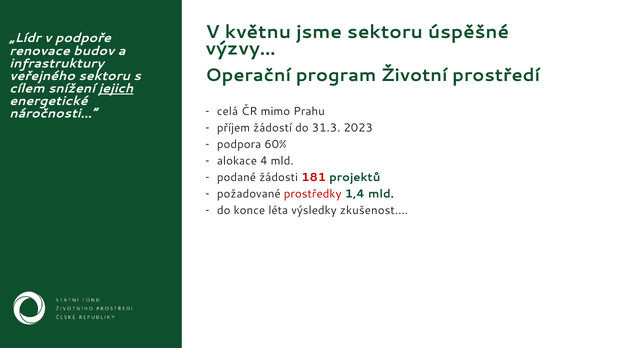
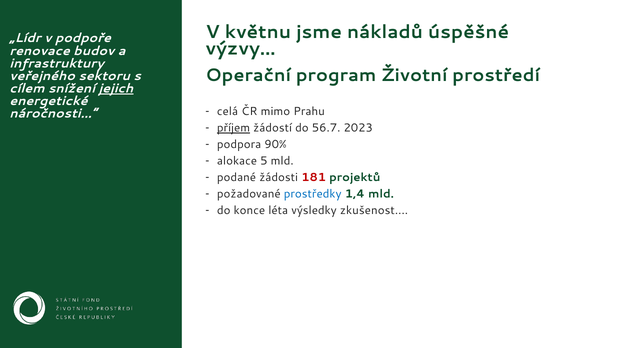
jsme sektoru: sektoru -> nákladů (385, 32)
příjem underline: none -> present (234, 128)
31.3: 31.3 -> 56.7 (326, 128)
60%: 60% -> 90% (275, 144)
4: 4 -> 5 (264, 161)
prostředky colour: red -> blue (313, 194)
